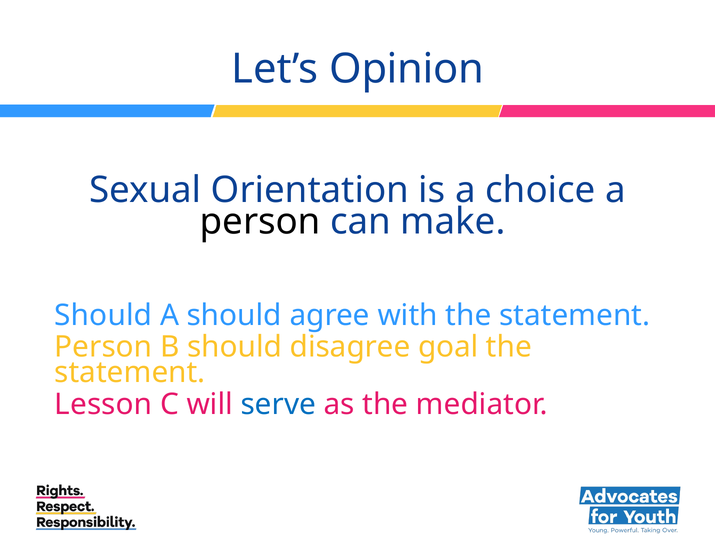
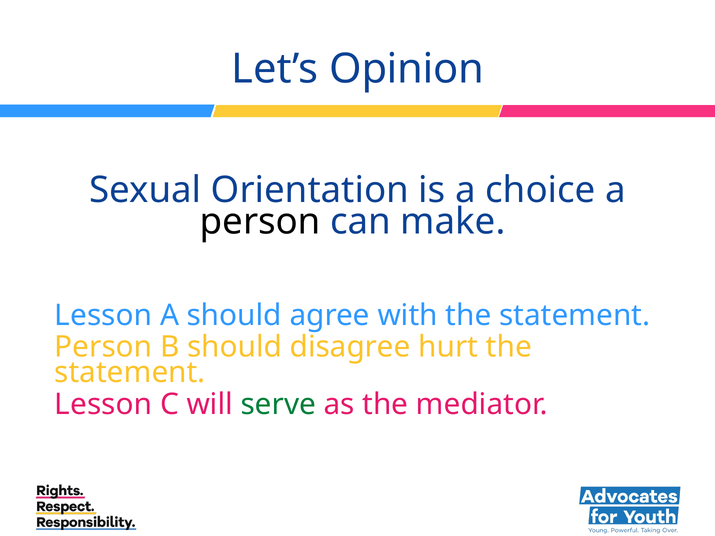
Should: Should -> Lesson (103, 315)
goal: goal -> hurt (448, 347)
serve colour: blue -> green (278, 405)
